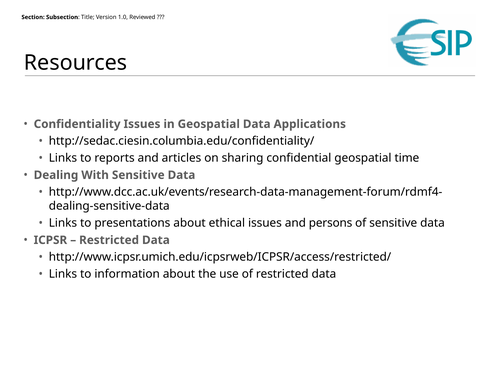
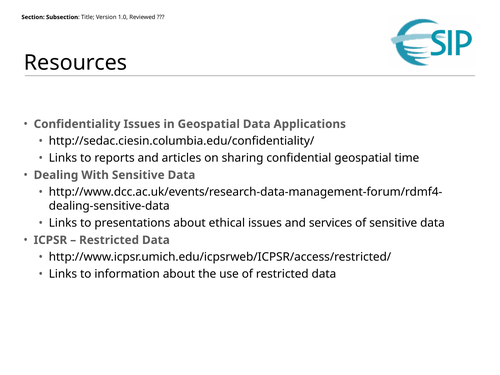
persons: persons -> services (331, 223)
